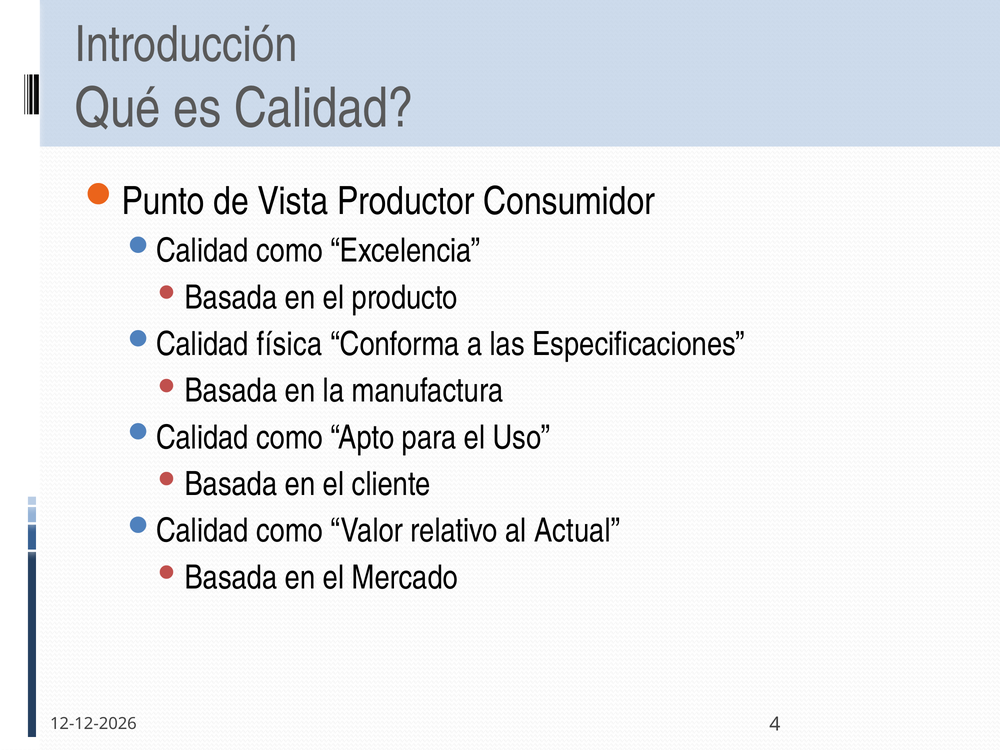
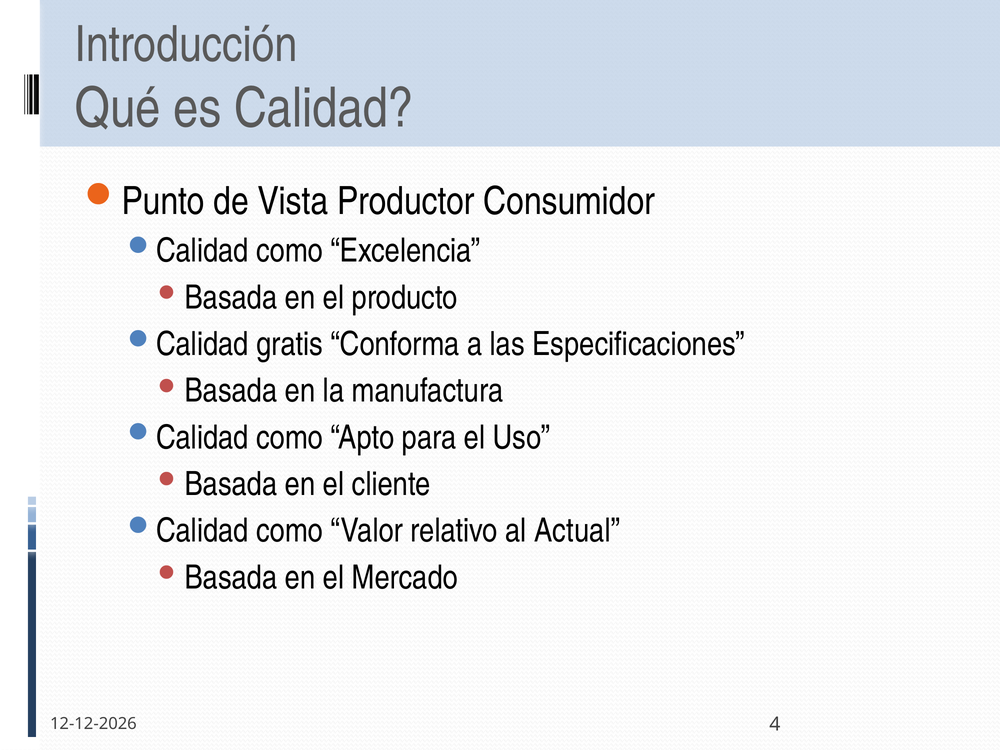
física: física -> gratis (290, 344)
